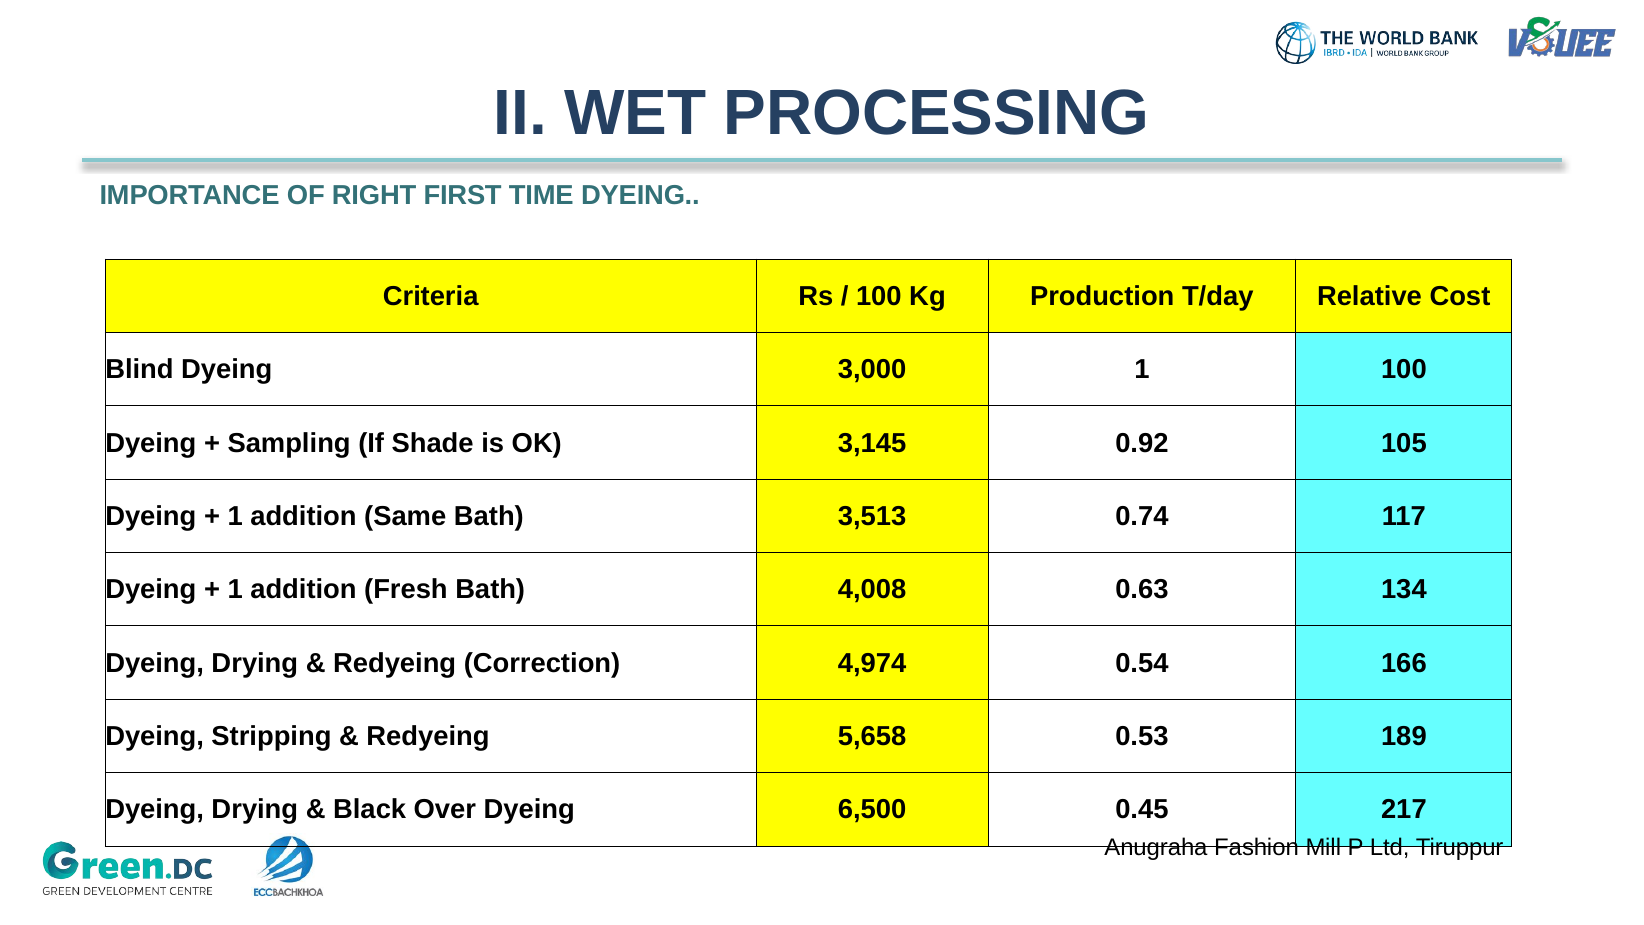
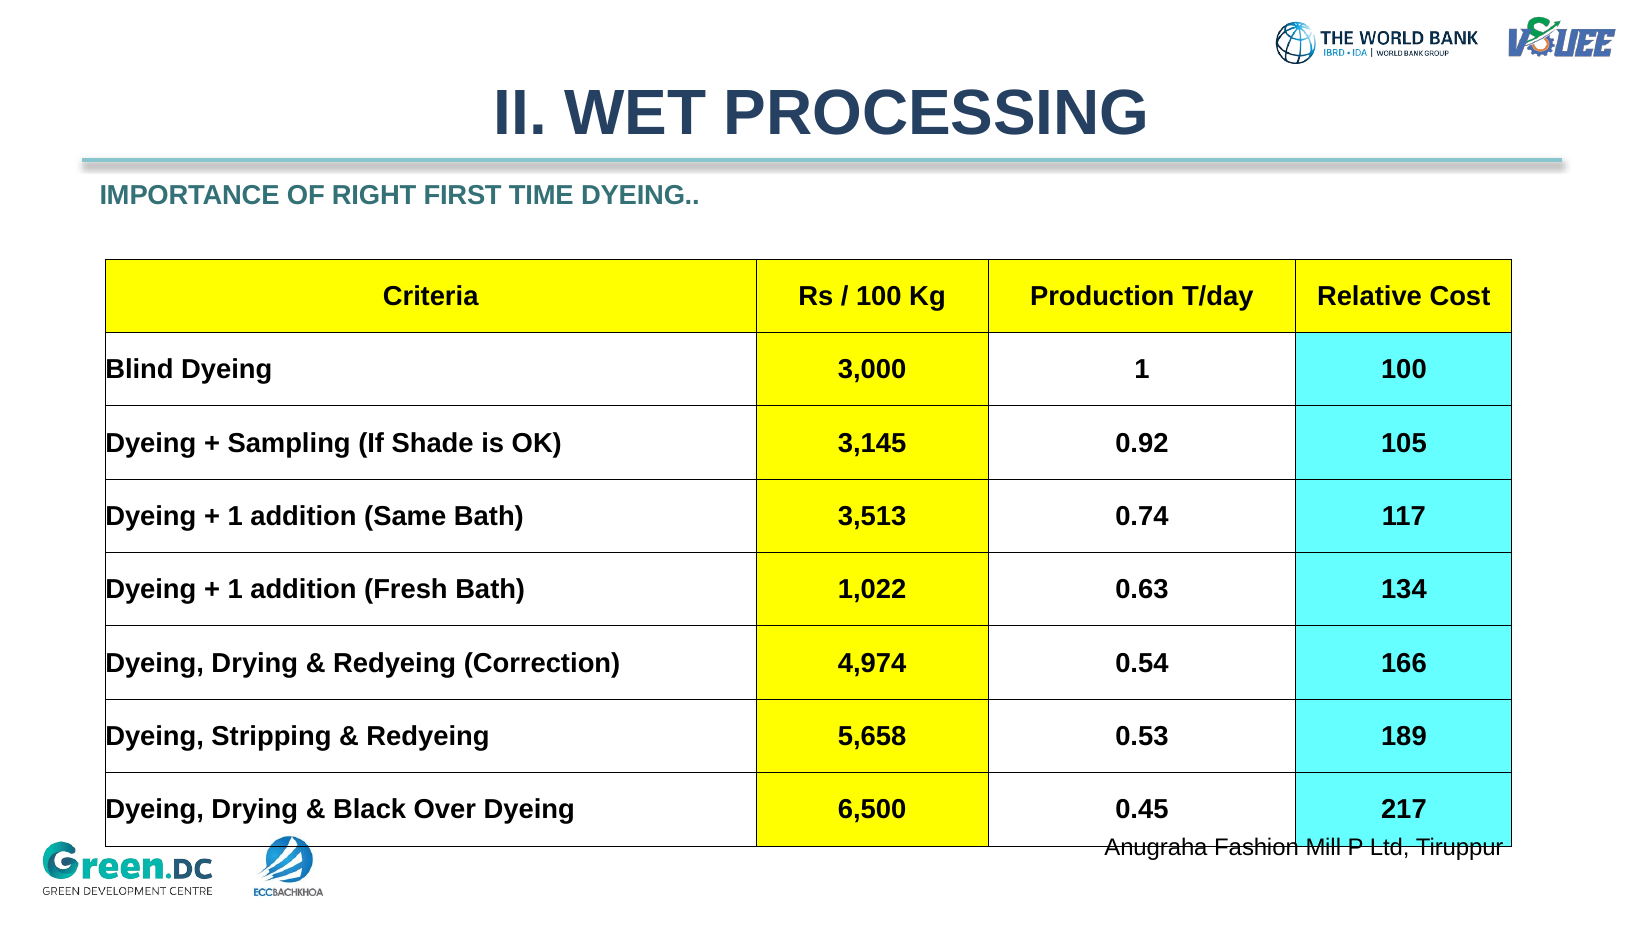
4,008: 4,008 -> 1,022 (872, 590)
